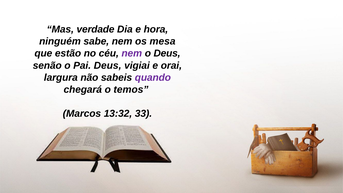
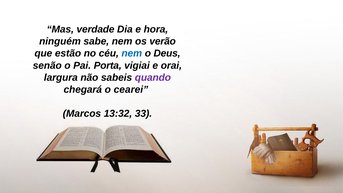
mesa: mesa -> verão (163, 41)
nem colour: purple -> blue (132, 53)
Pai Deus: Deus -> Porta (108, 65)
temos: temos -> cearei (131, 89)
